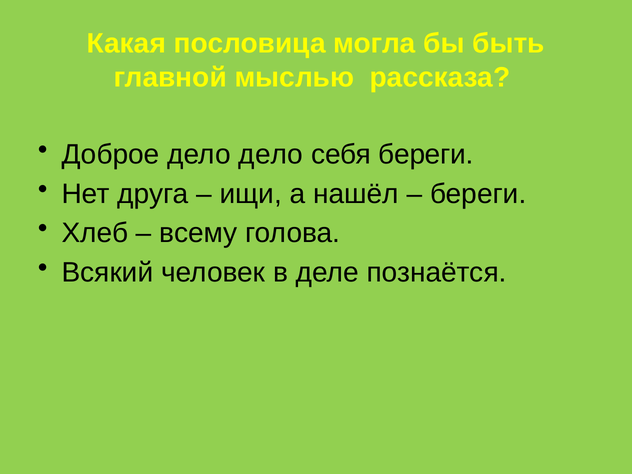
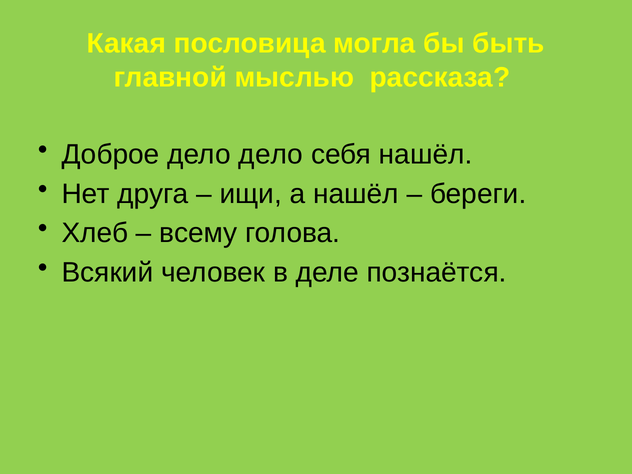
себя береги: береги -> нашёл (426, 154)
